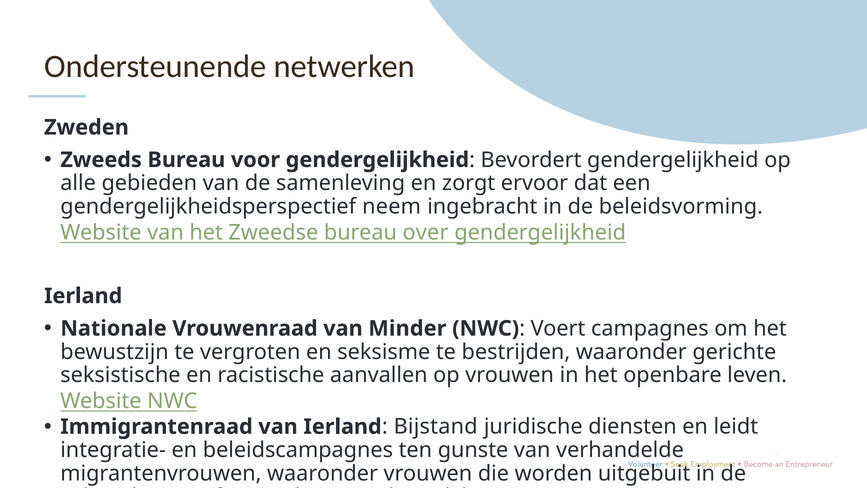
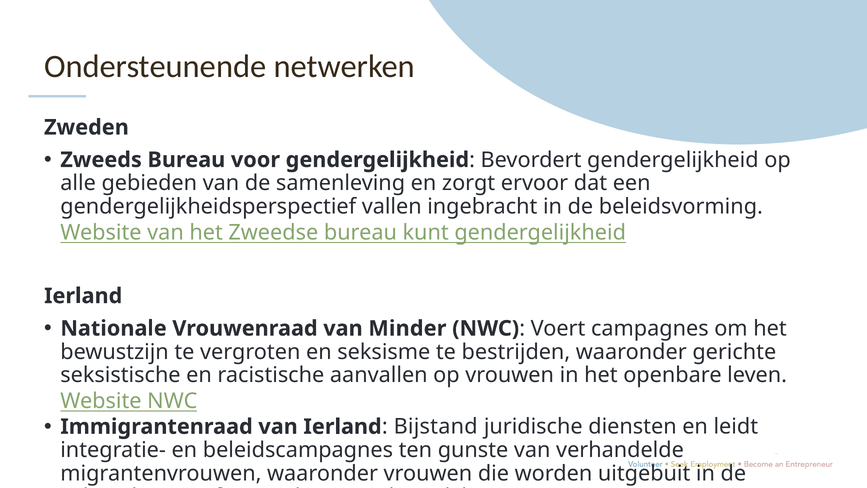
neem: neem -> vallen (392, 207)
over: over -> kunt (426, 233)
